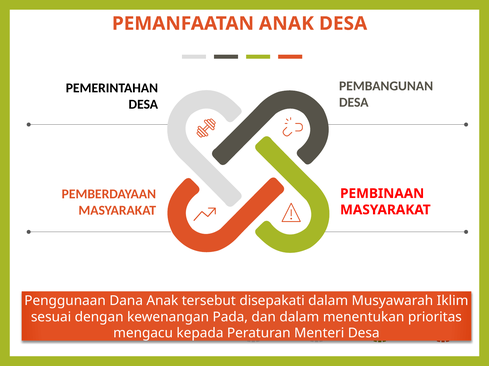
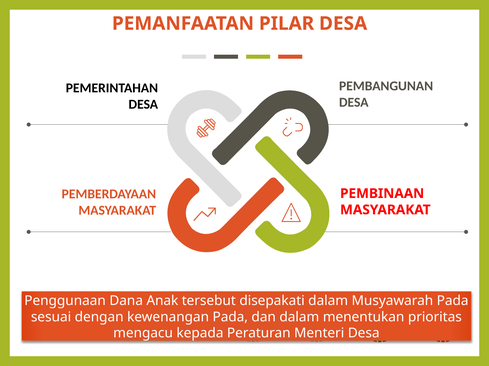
PEMANFAATAN ANAK: ANAK -> PILAR (287, 24)
Musyawarah Iklim: Iklim -> Pada (453, 301)
